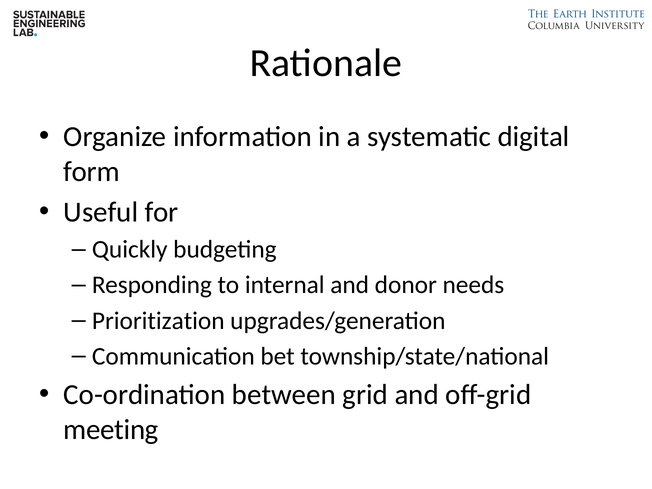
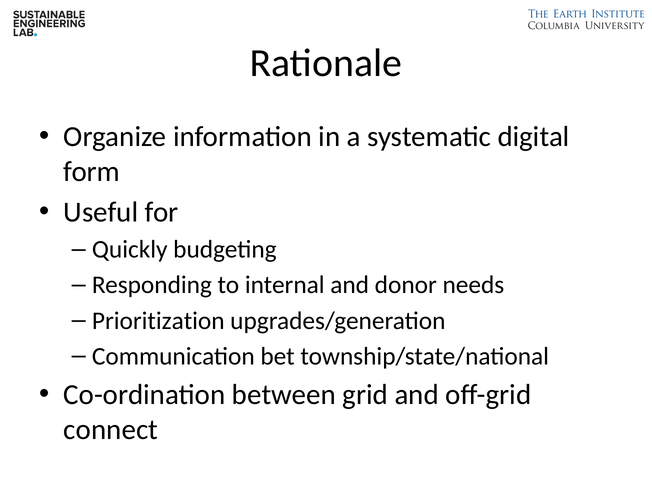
meeting: meeting -> connect (111, 430)
